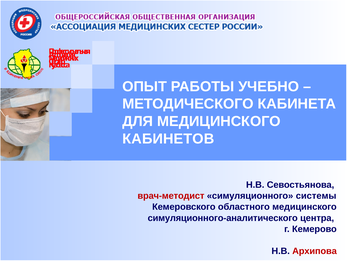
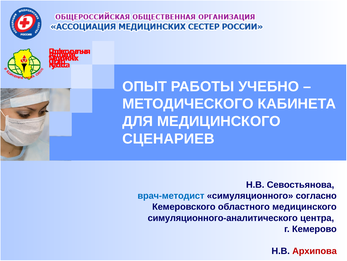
КАБИНЕТОВ: КАБИНЕТОВ -> СЦЕНАРИЕВ (168, 138)
врач-методист colour: red -> blue (171, 195)
системы: системы -> согласно (316, 195)
